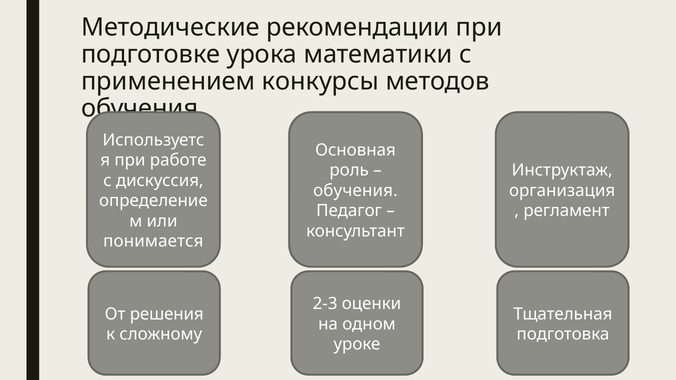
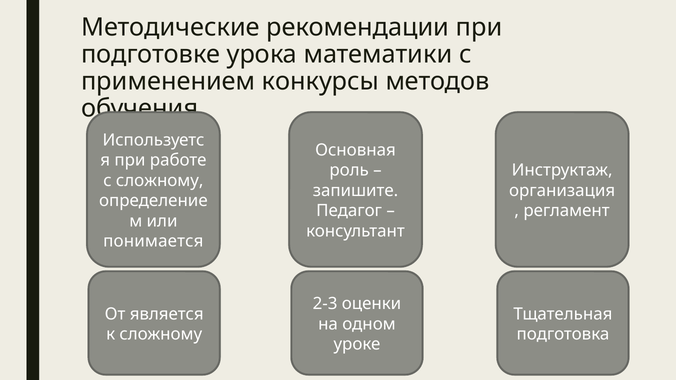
с дискуссия: дискуссия -> сложному (160, 181)
обучения: обучения -> запишите (356, 191)
решения: решения -> является (167, 314)
